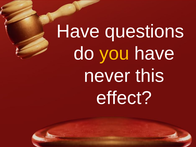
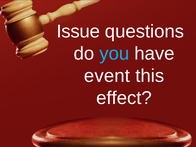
Have: Have -> Issue (78, 31)
you colour: yellow -> light blue (114, 54)
never: never -> event (107, 76)
